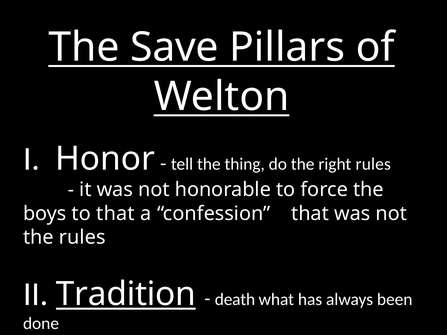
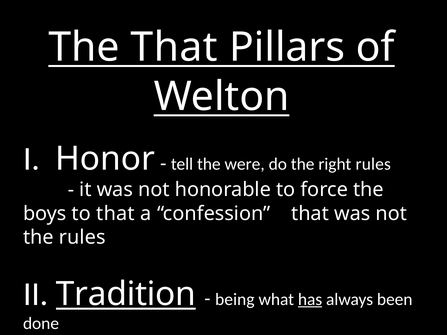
The Save: Save -> That (174, 48)
the thing: thing -> were (245, 164)
death: death -> being (235, 300)
has underline: none -> present (310, 300)
